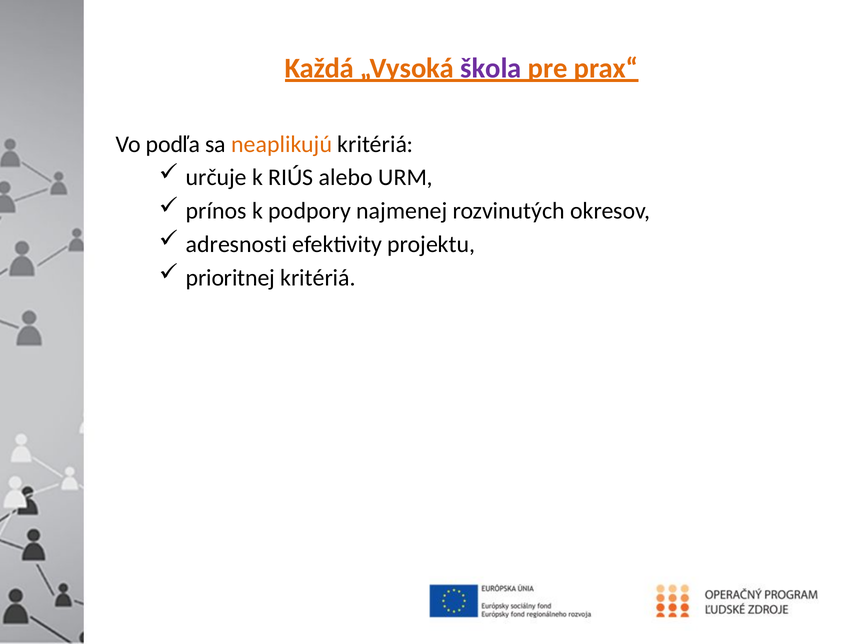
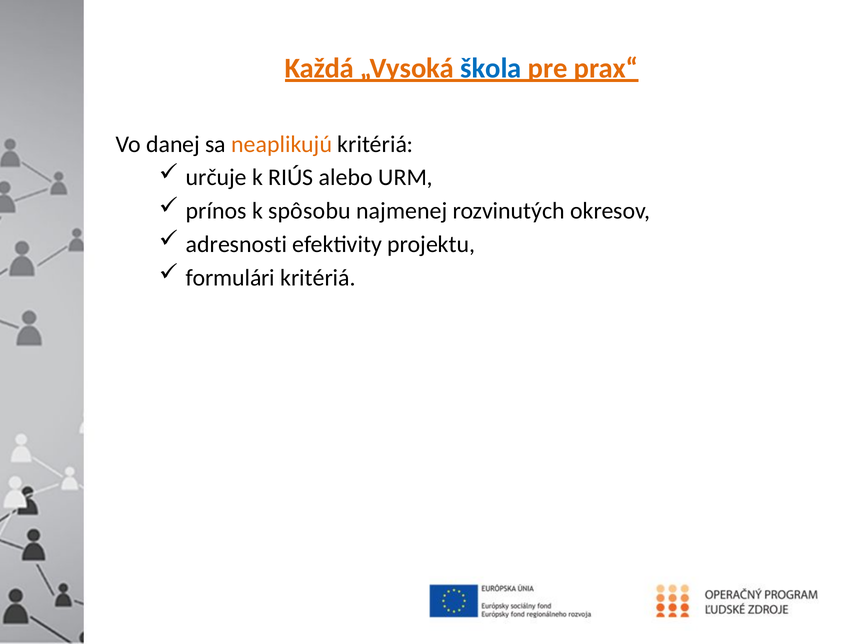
škola colour: purple -> blue (491, 68)
podľa: podľa -> danej (173, 144)
podpory: podpory -> spôsobu (309, 211)
prioritnej: prioritnej -> formulári (230, 278)
